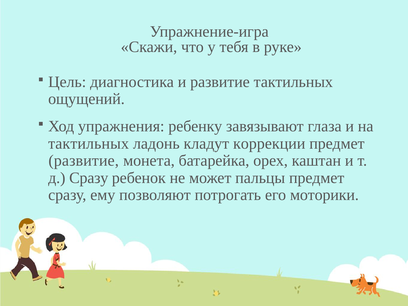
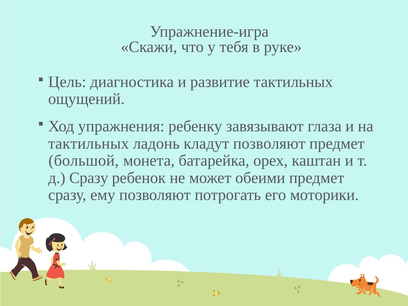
кладут коррекции: коррекции -> позволяют (269, 144)
развитие: развитие -> большой (84, 161)
пальцы: пальцы -> обеими (260, 178)
